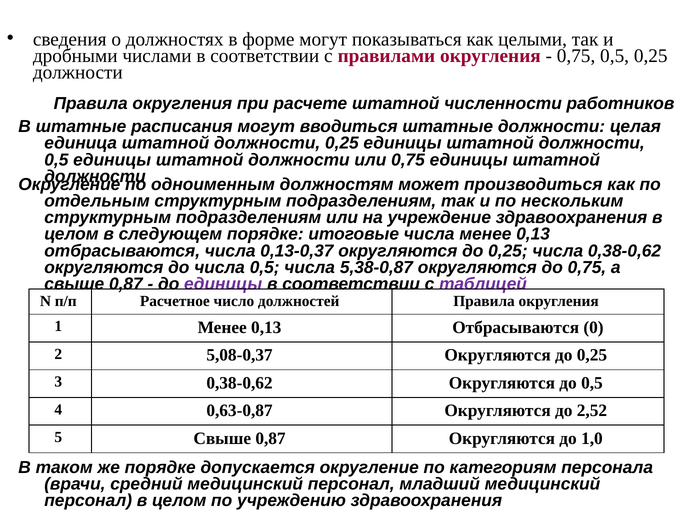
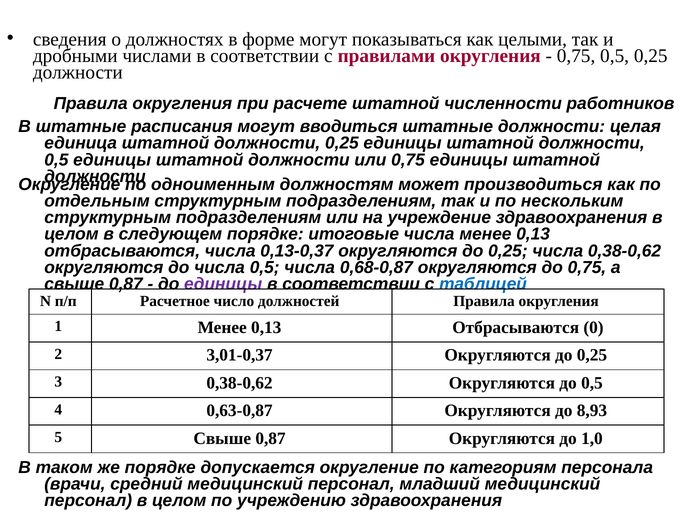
5,38-0,87: 5,38-0,87 -> 0,68-0,87 (376, 267)
таблицей colour: purple -> blue (483, 284)
5,08-0,37: 5,08-0,37 -> 3,01-0,37 (240, 355)
2,52: 2,52 -> 8,93 (592, 410)
